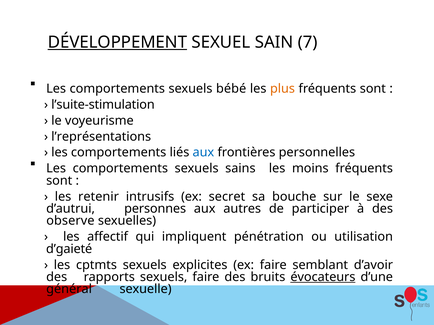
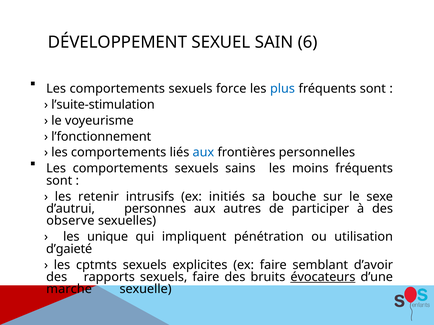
DÉVELOPPEMENT underline: present -> none (117, 42)
7: 7 -> 6 (308, 42)
bébé: bébé -> force (231, 89)
plus colour: orange -> blue (282, 89)
l’représentations: l’représentations -> l’fonctionnement (101, 137)
secret: secret -> initiés (227, 197)
affectif: affectif -> unique (108, 237)
général: général -> marche (69, 290)
